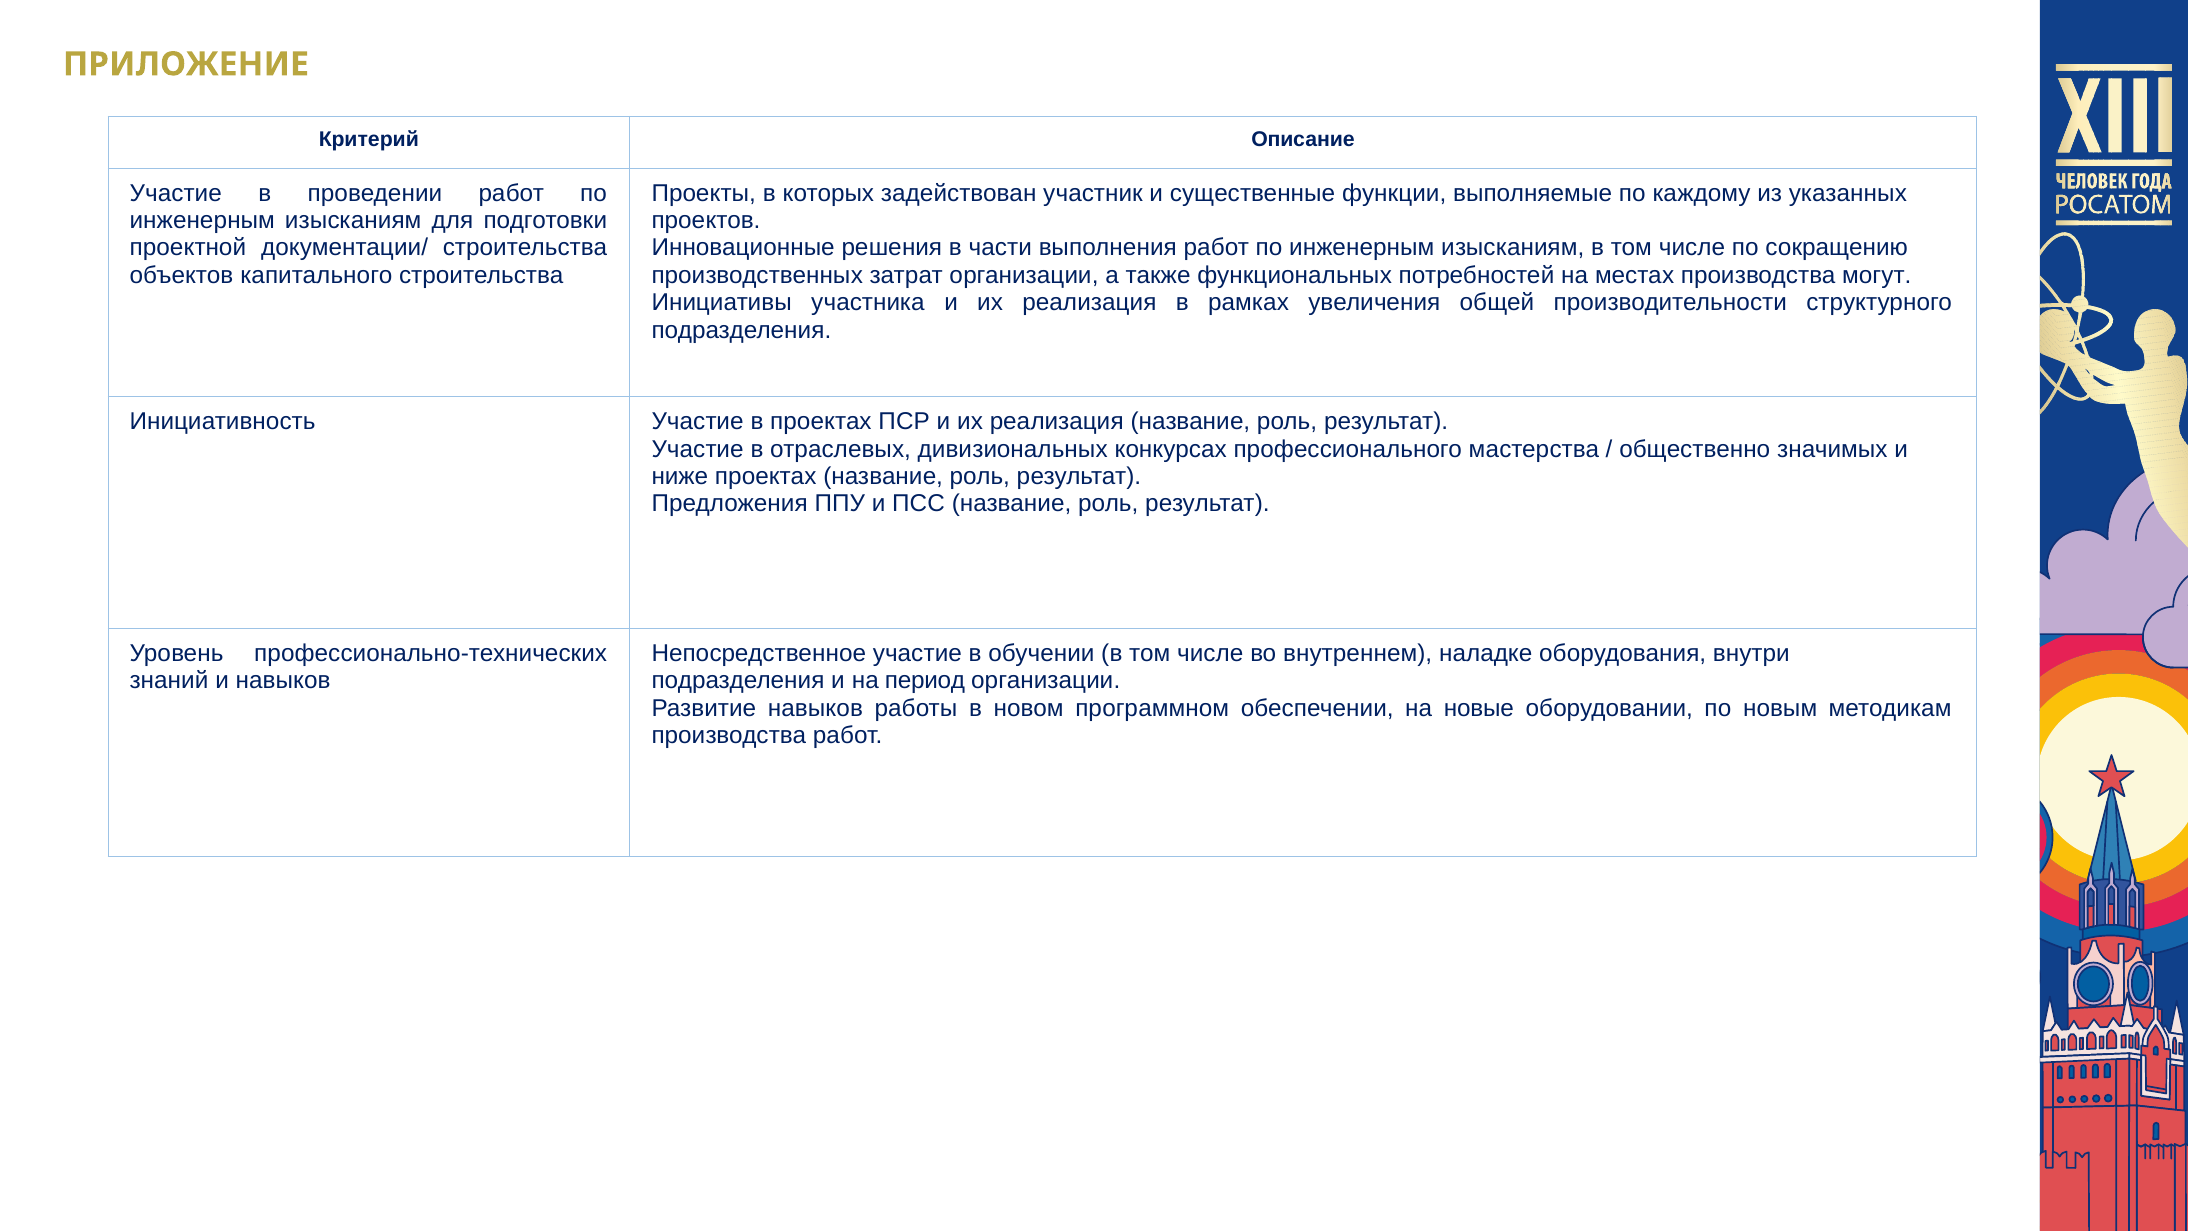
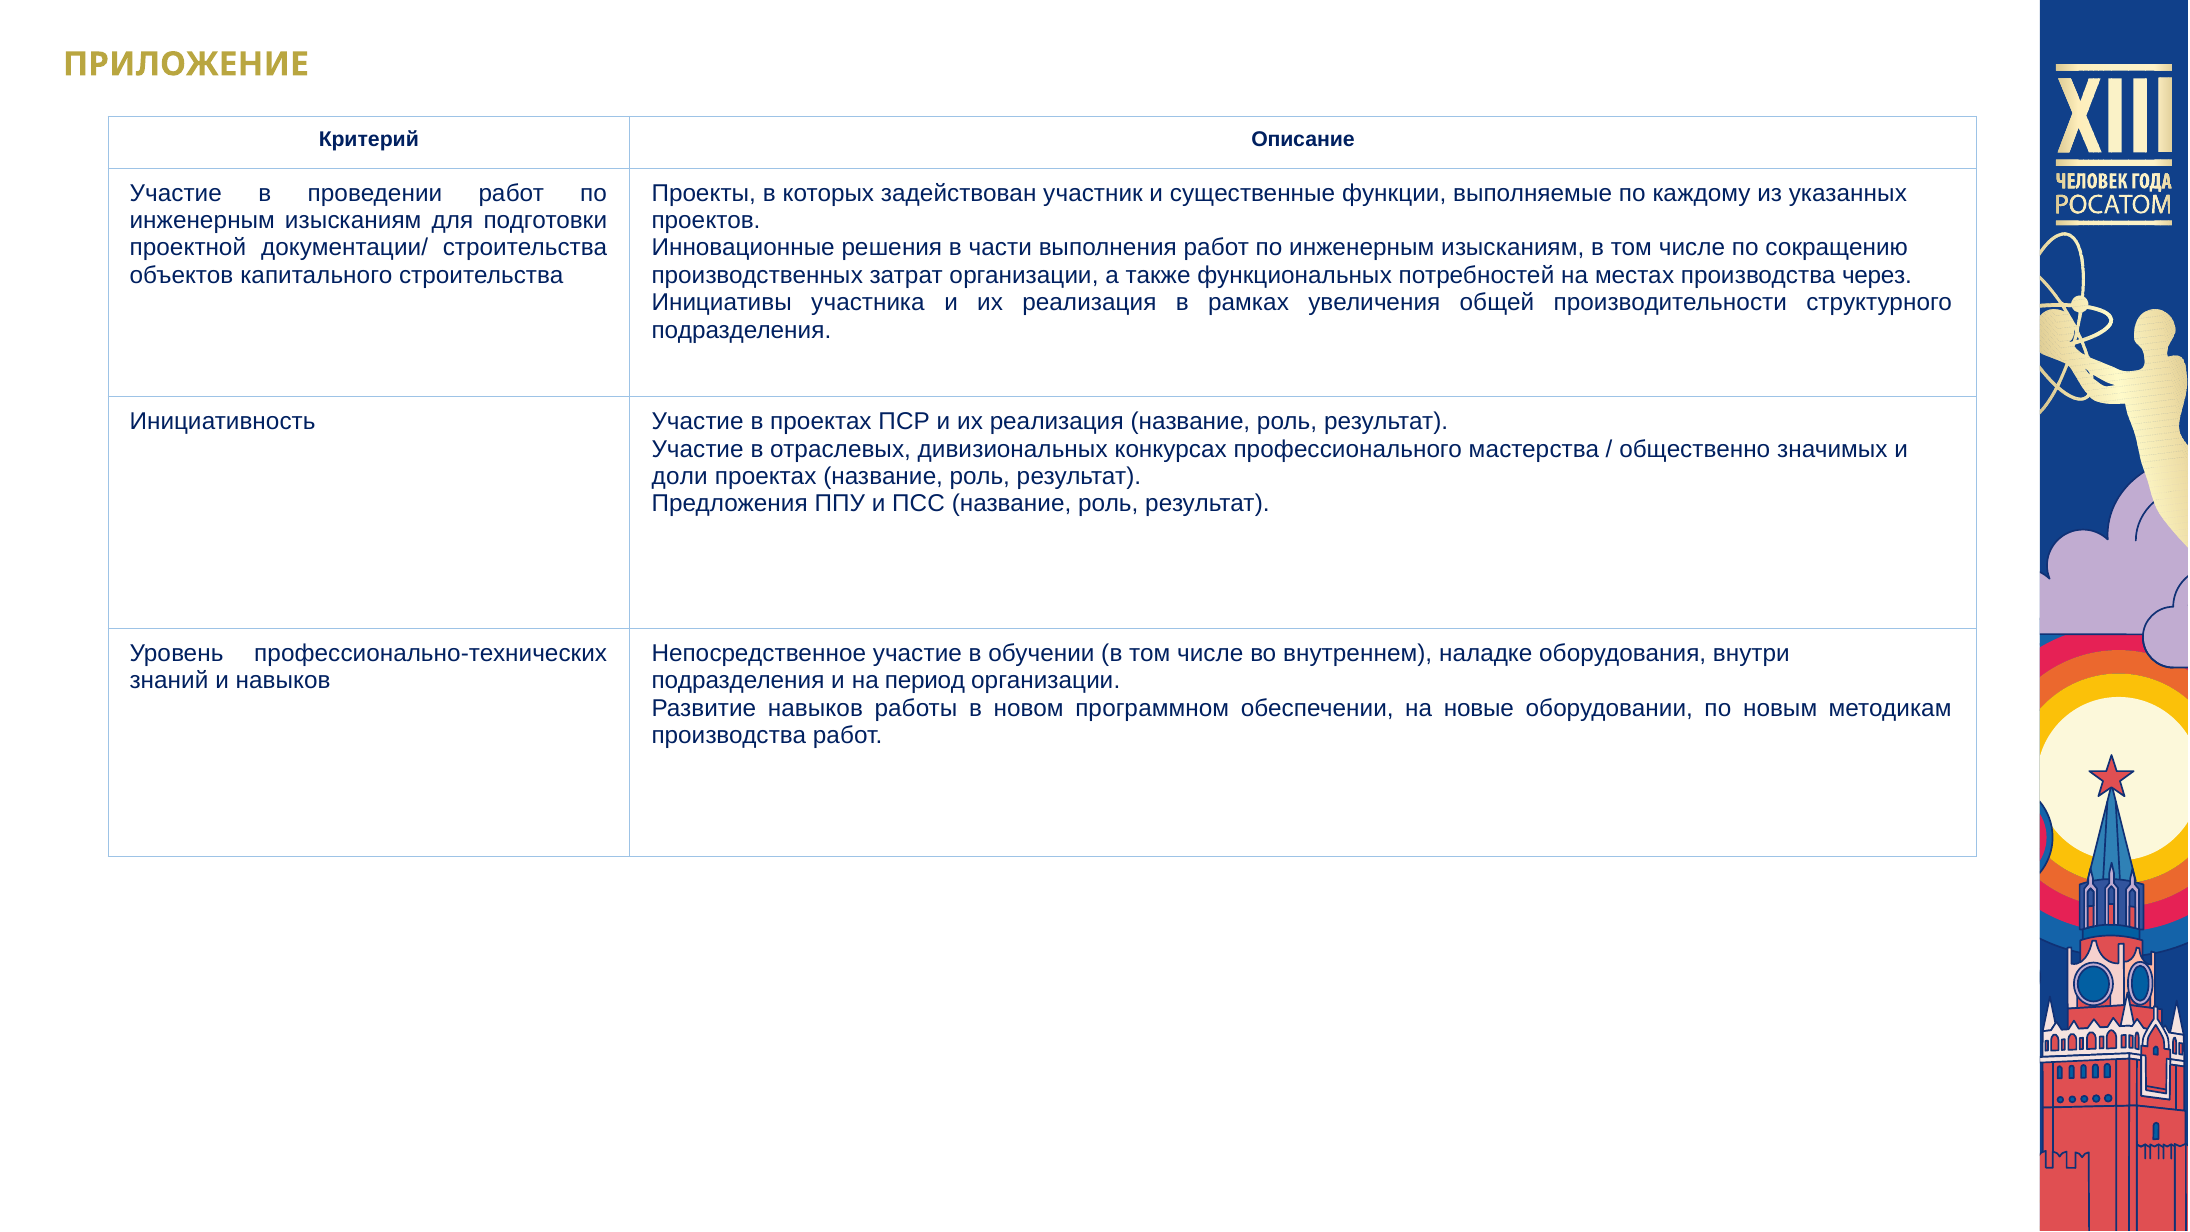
могут: могут -> через (1877, 275)
ниже: ниже -> доли (680, 476)
